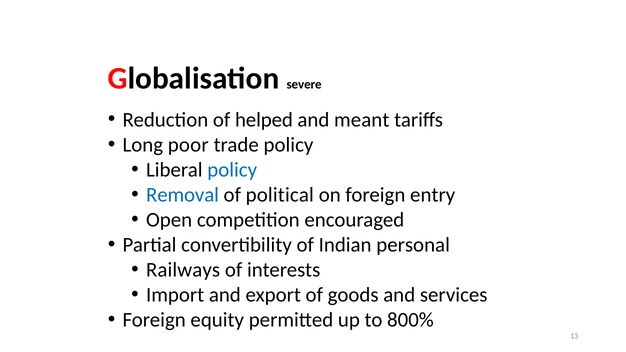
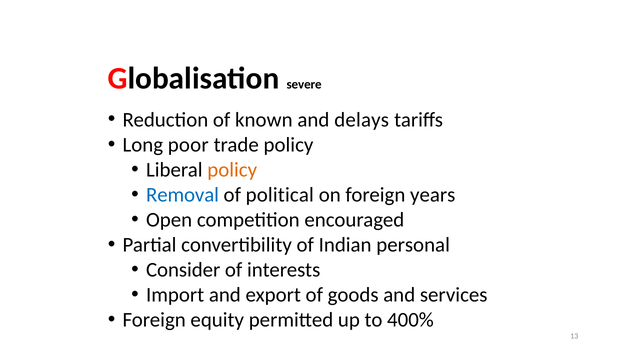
helped: helped -> known (264, 120)
meant: meant -> delays (362, 120)
policy colour: blue -> orange (232, 170)
entry: entry -> years (433, 195)
Railways: Railways -> Consider (183, 270)
800%: 800% -> 400% (410, 320)
